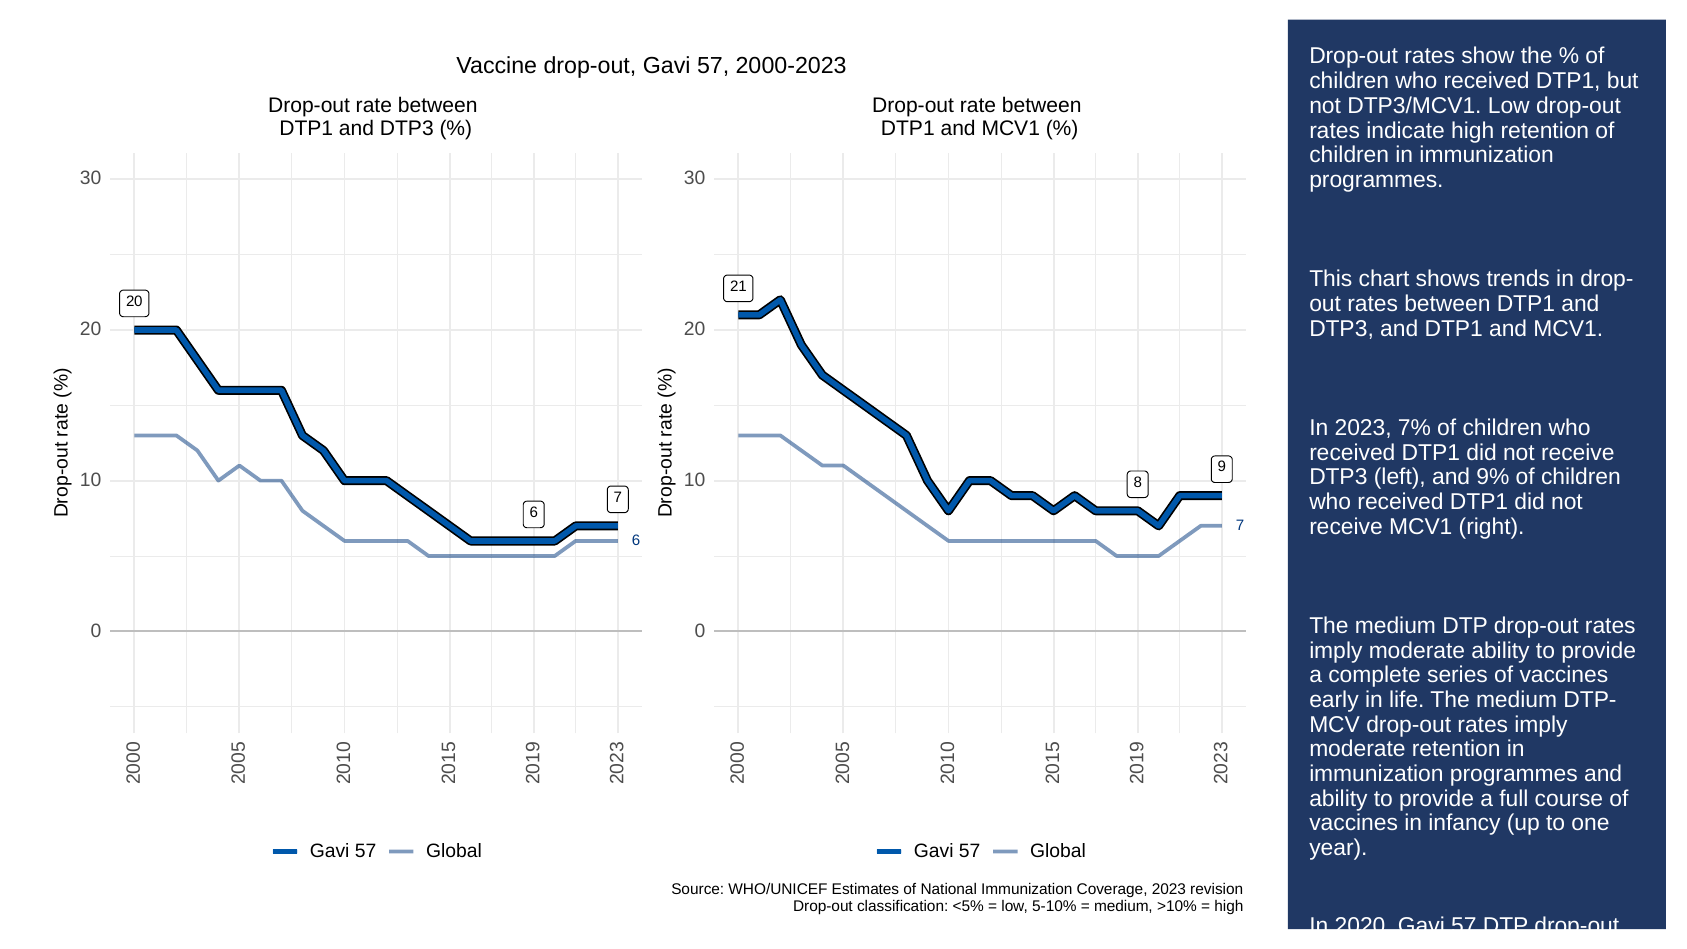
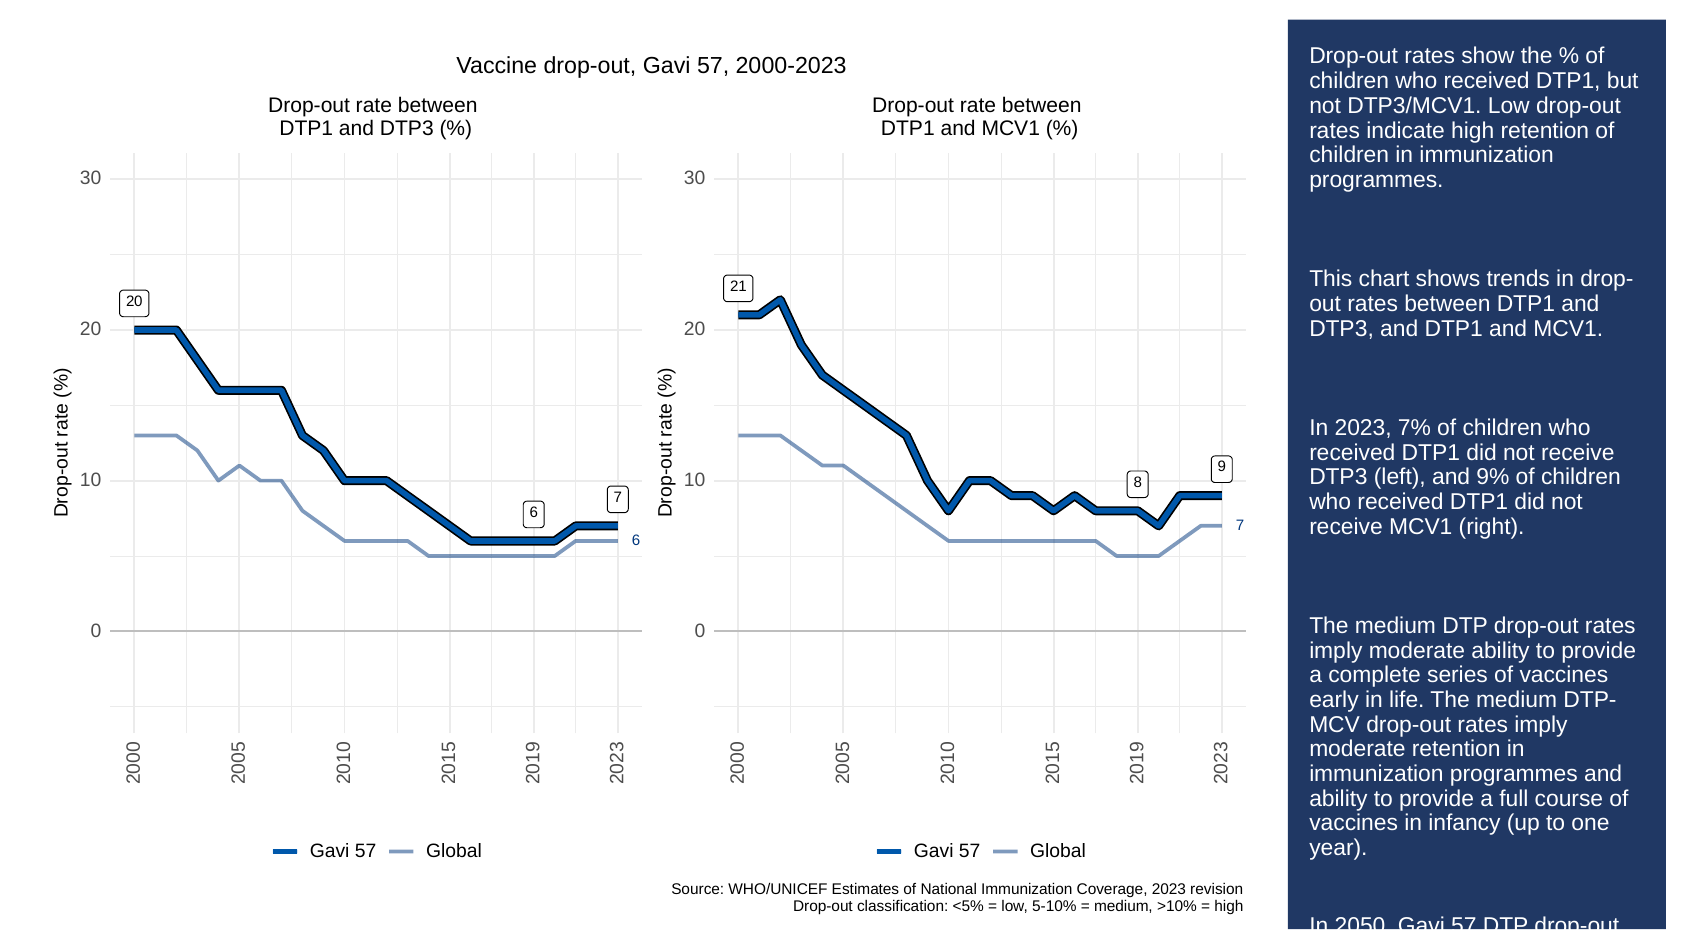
2020: 2020 -> 2050 (1363, 925)
